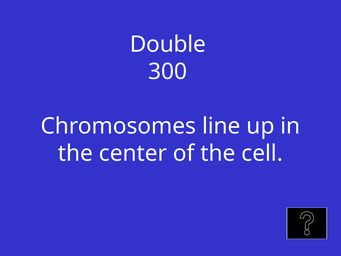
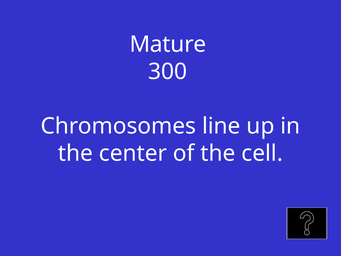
Double: Double -> Mature (168, 44)
